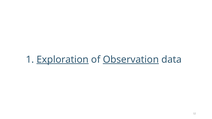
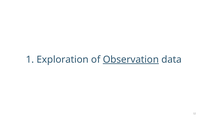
Exploration underline: present -> none (63, 60)
